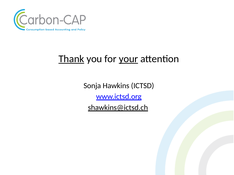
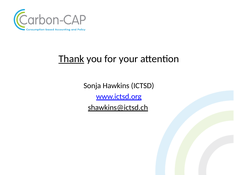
your underline: present -> none (128, 59)
